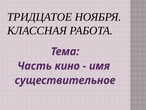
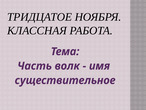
кино: кино -> волк (67, 66)
